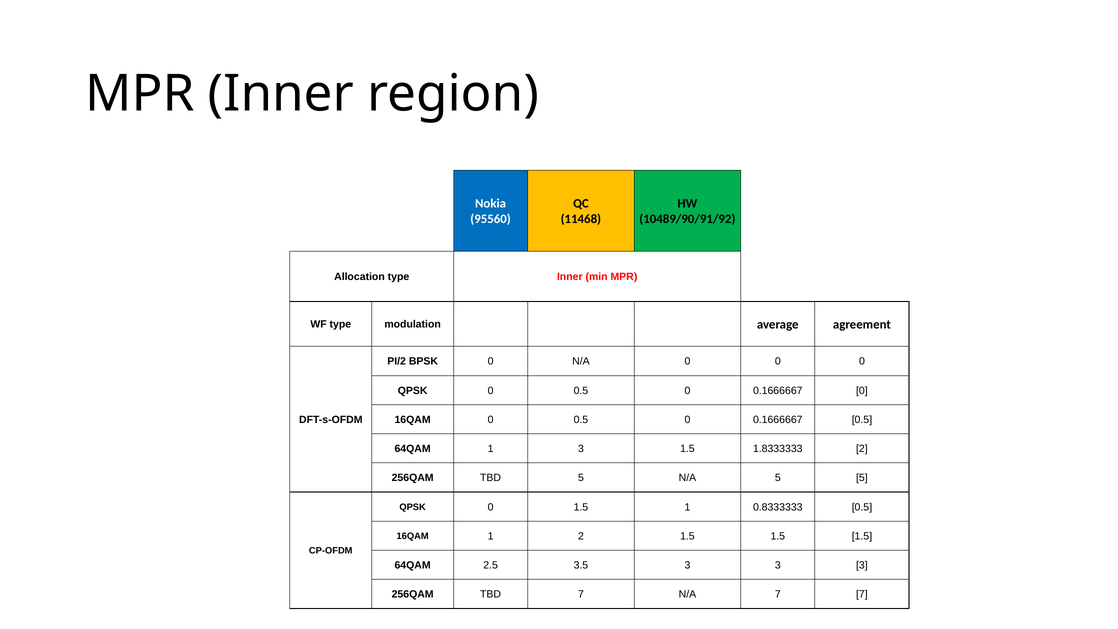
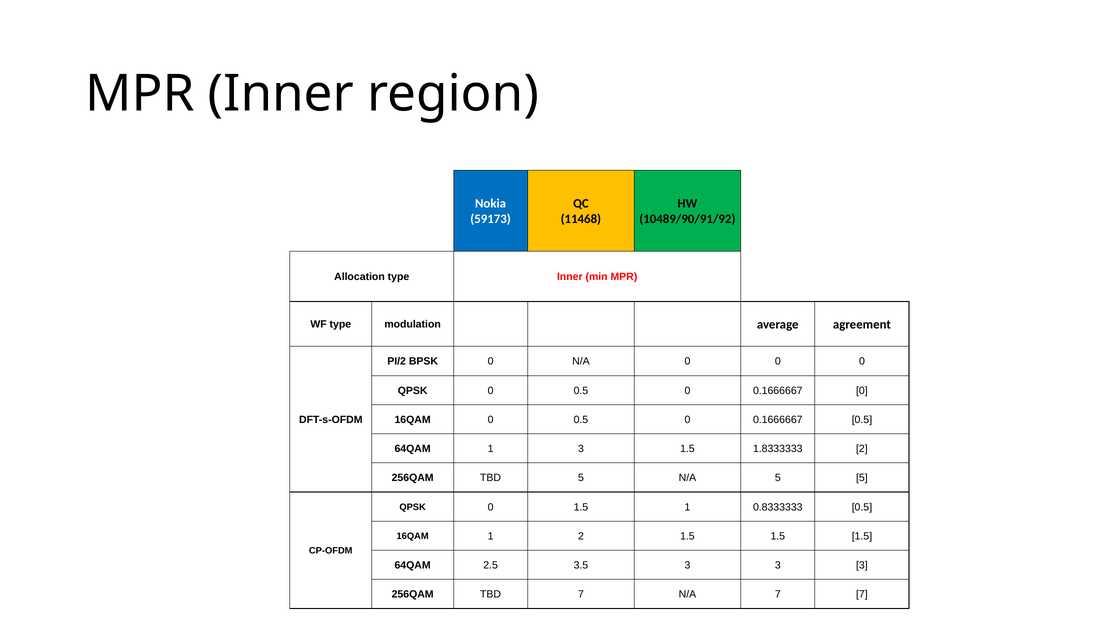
95560: 95560 -> 59173 (491, 219)
